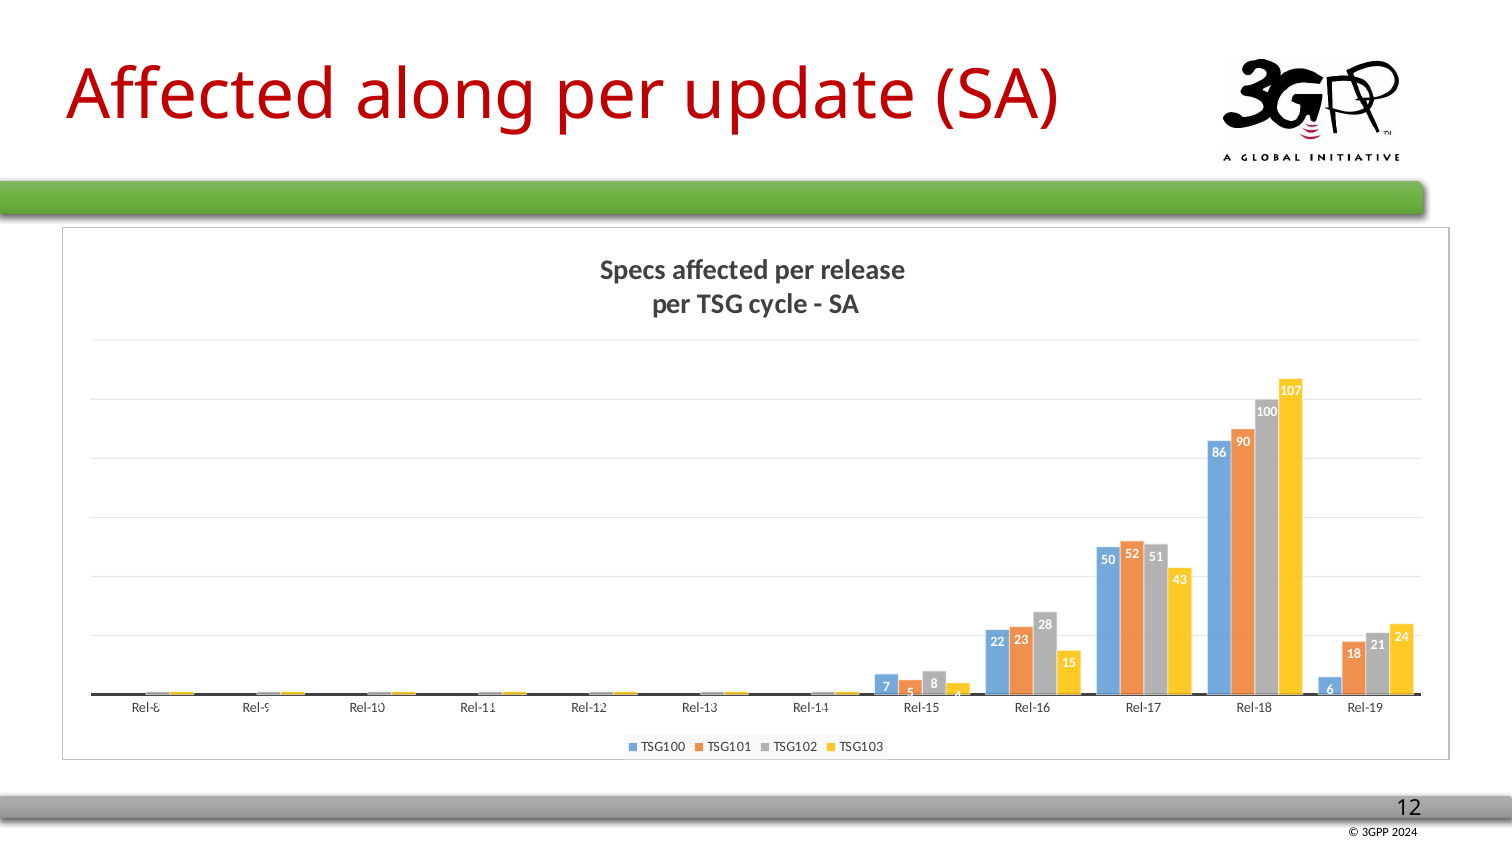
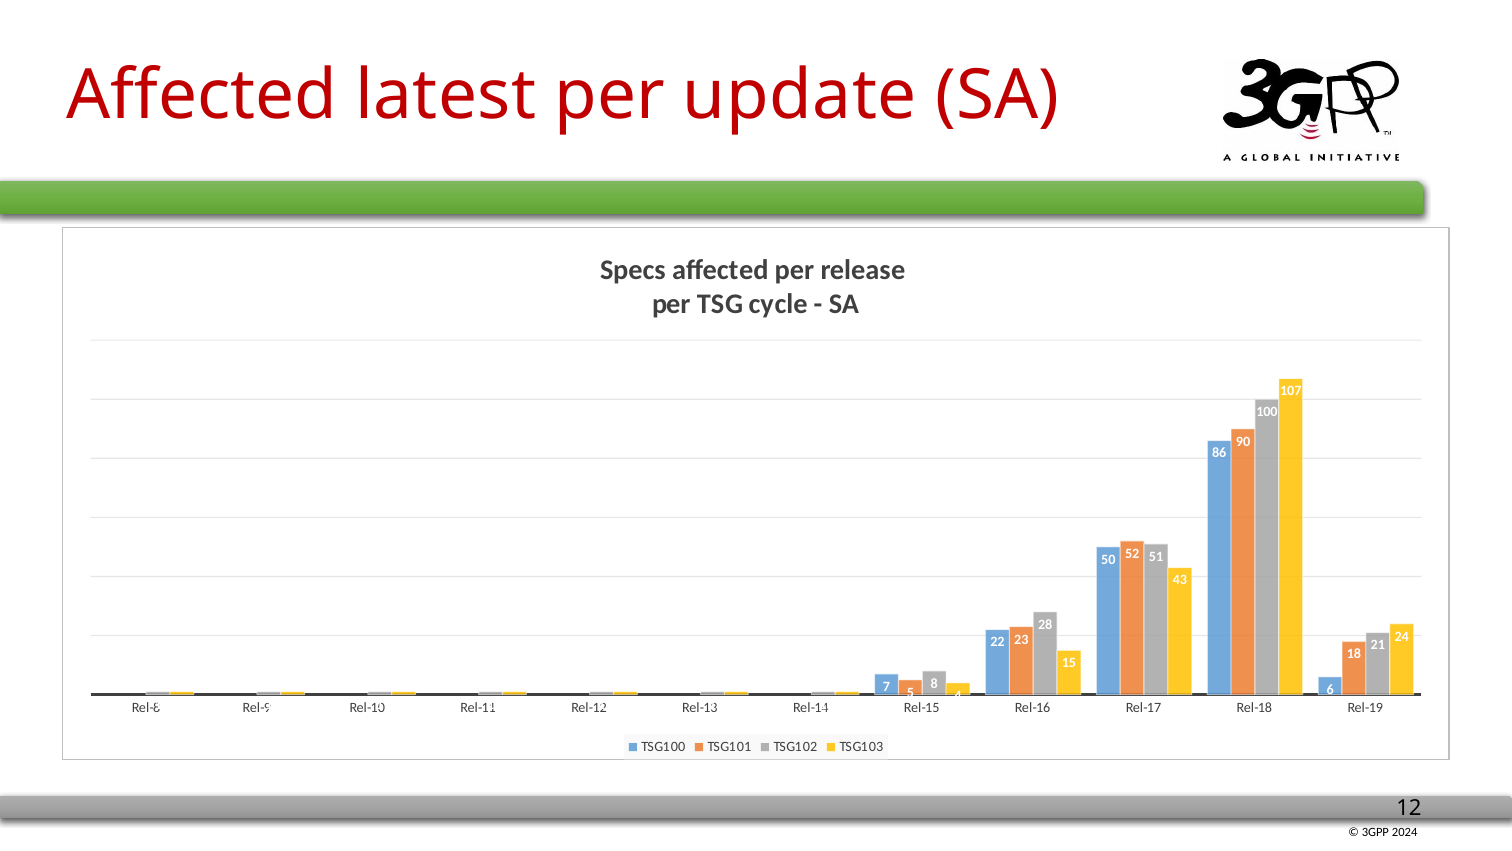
along: along -> latest (446, 96)
